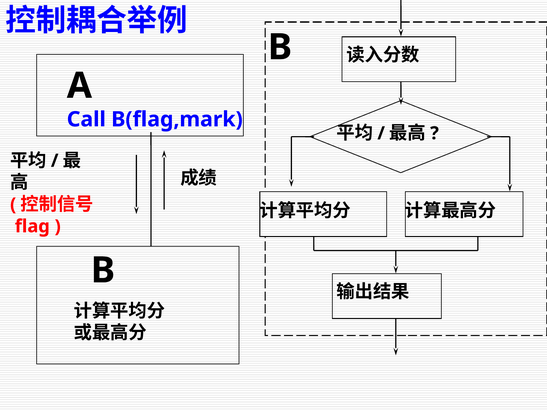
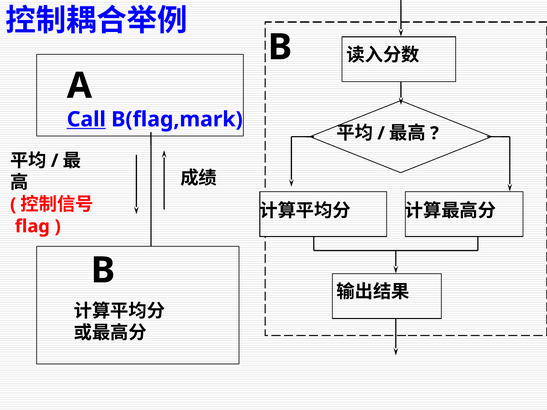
Call underline: none -> present (86, 119)
